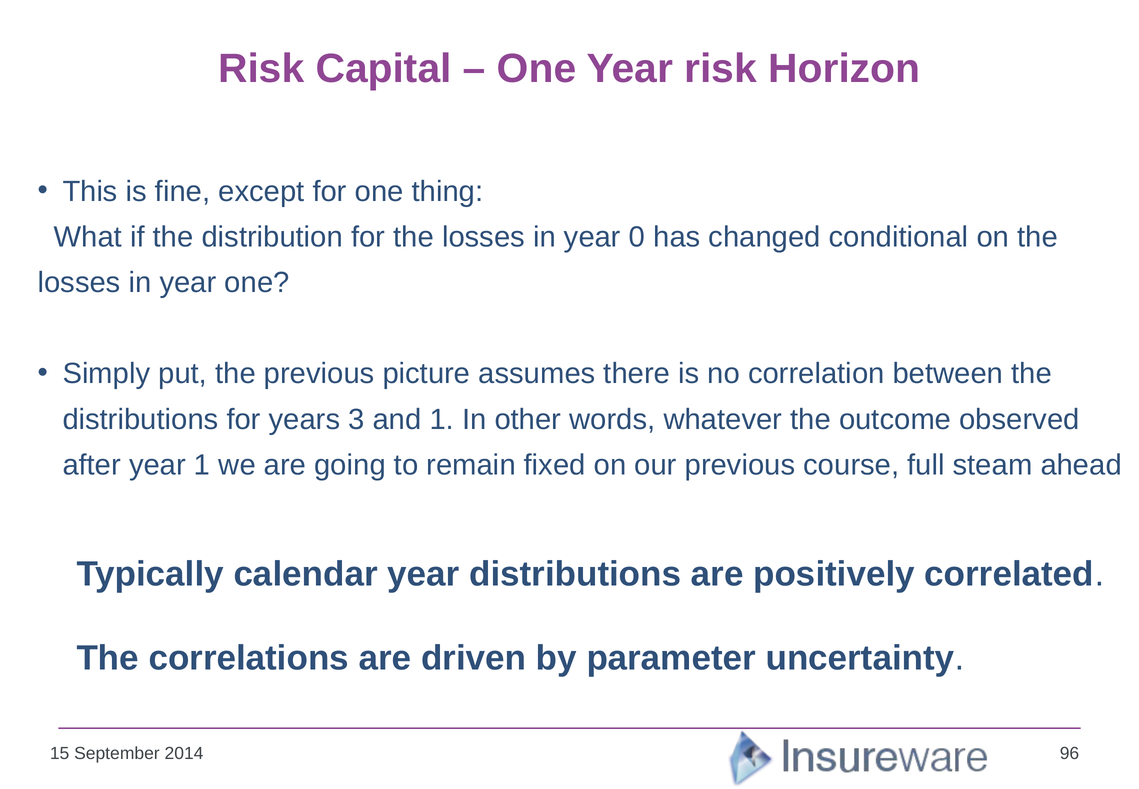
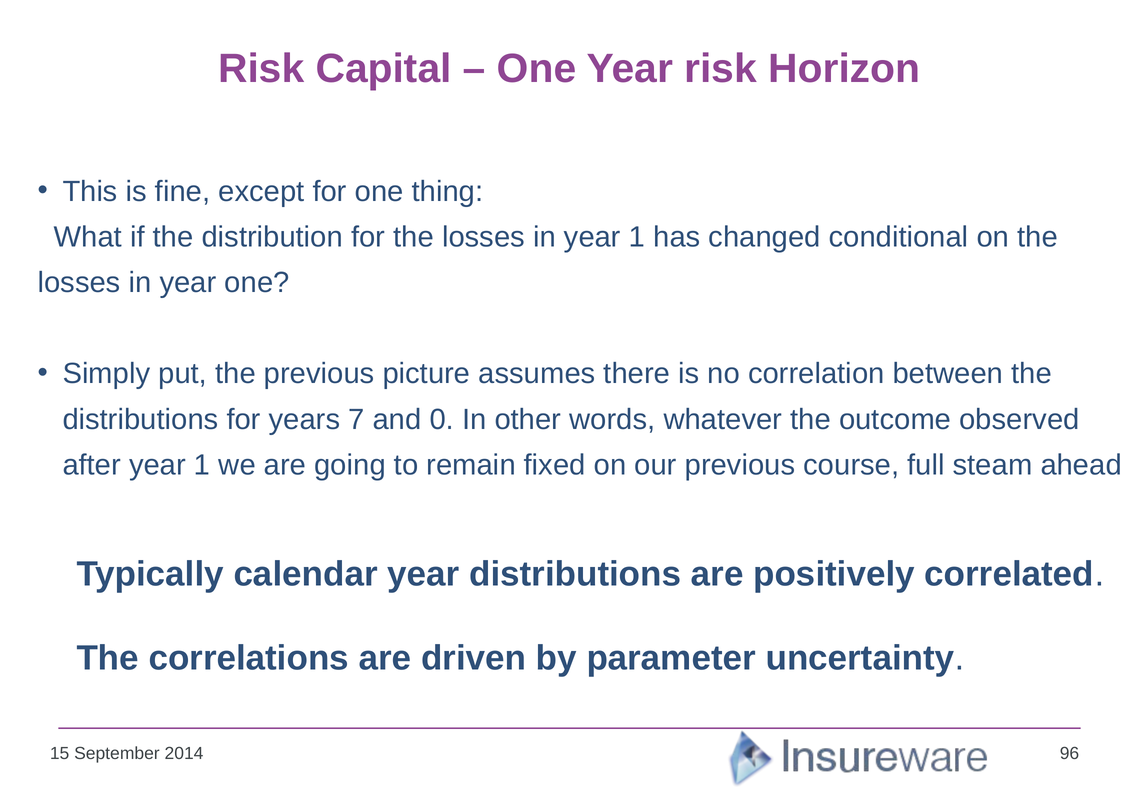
in year 0: 0 -> 1 (637, 237)
3: 3 -> 7 (356, 419)
and 1: 1 -> 0 (442, 419)
